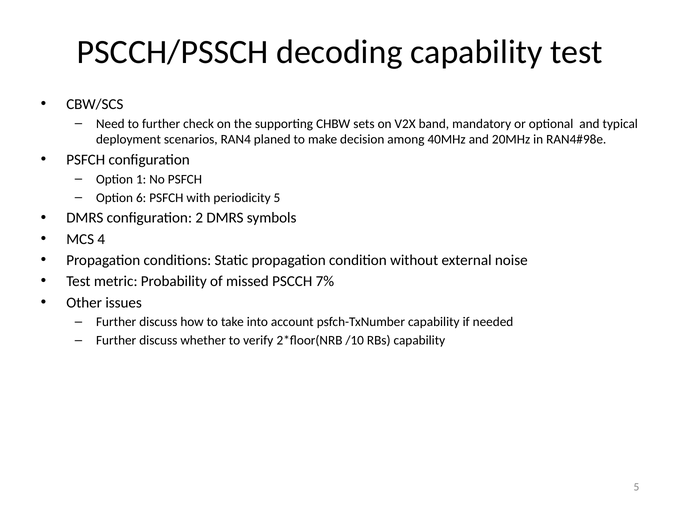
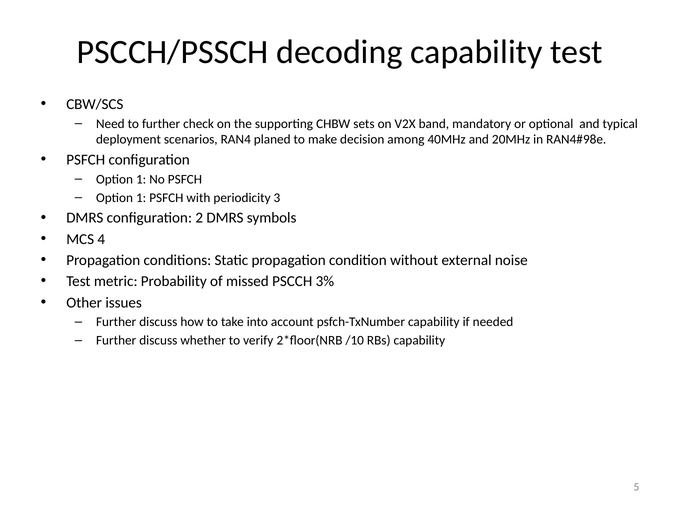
6: 6 -> 1 (141, 198)
periodicity 5: 5 -> 3 (277, 198)
7%: 7% -> 3% (325, 281)
